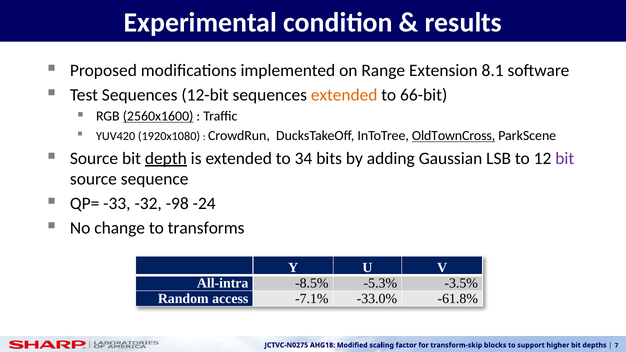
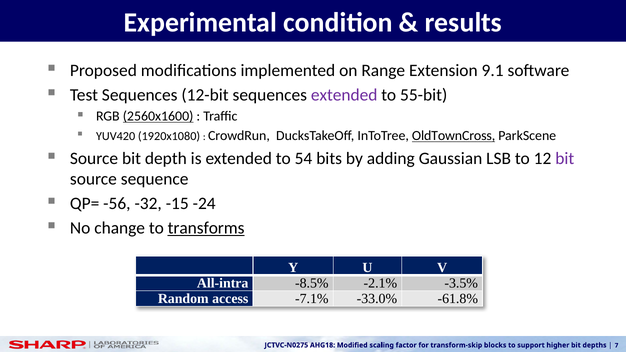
8.1: 8.1 -> 9.1 (493, 71)
extended colour: orange -> purple (344, 95)
66-bit: 66-bit -> 55-bit (424, 95)
depth underline: present -> none (166, 158)
34: 34 -> 54 (303, 158)
-33: -33 -> -56 (117, 204)
-98: -98 -> -15 (177, 204)
transforms underline: none -> present (206, 228)
-5.3%: -5.3% -> -2.1% (380, 283)
